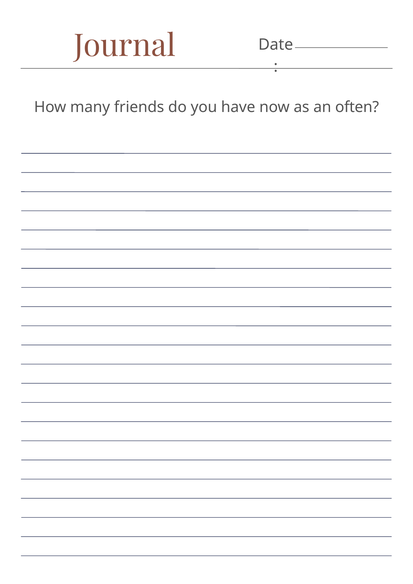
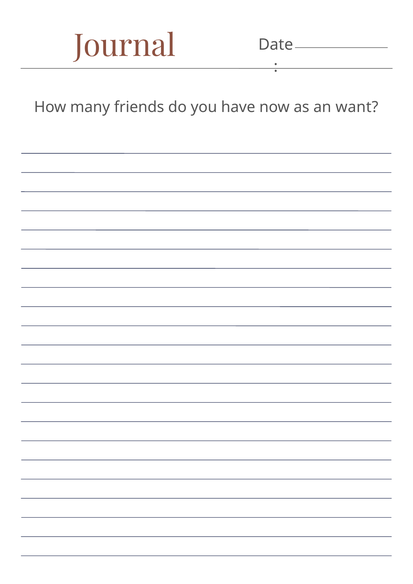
often: often -> want (357, 107)
